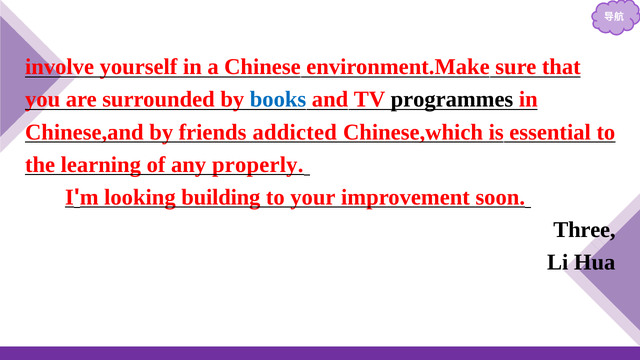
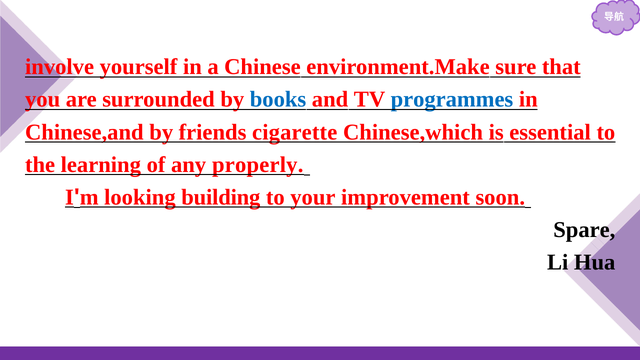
programmes colour: black -> blue (452, 100)
addicted: addicted -> cigarette (295, 132)
Three: Three -> Spare (584, 230)
